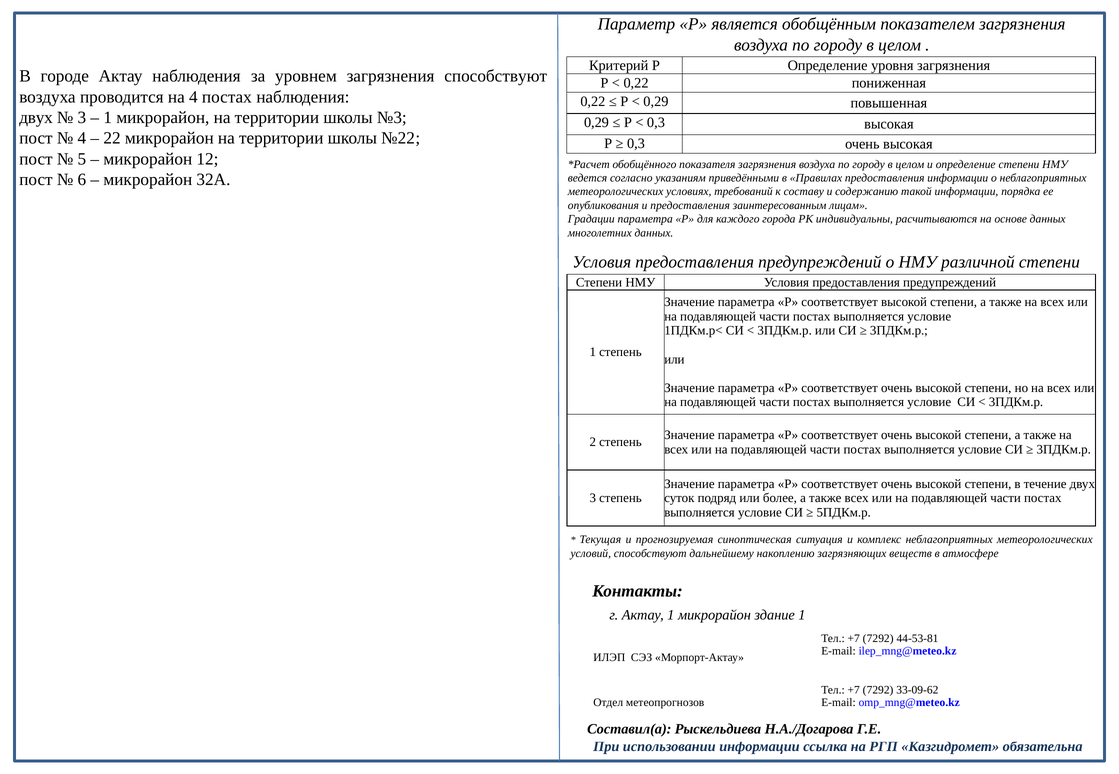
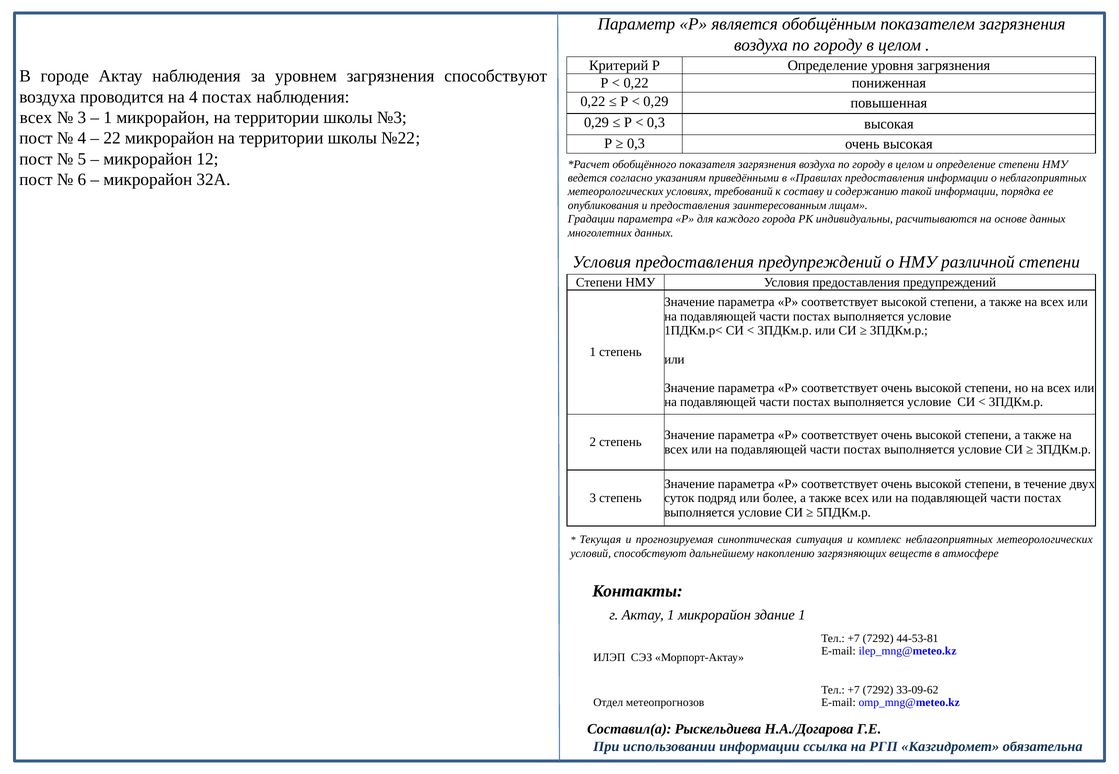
двух: двух -> всех (36, 118)
